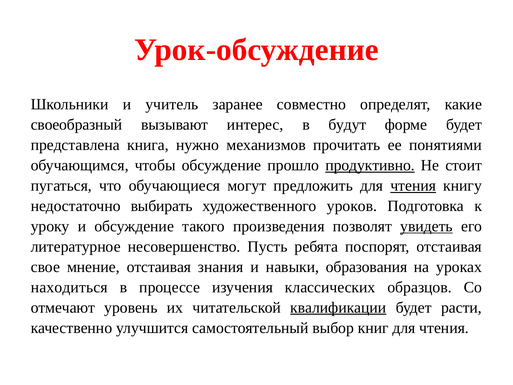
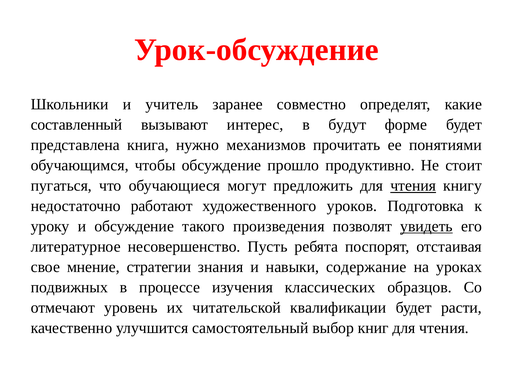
своеобразный: своеобразный -> составленный (77, 125)
продуктивно underline: present -> none (370, 165)
выбирать: выбирать -> работают (162, 206)
мнение отстаивая: отстаивая -> стратегии (159, 267)
образования: образования -> содержание (366, 267)
находиться: находиться -> подвижных (69, 287)
квалификации underline: present -> none (338, 307)
